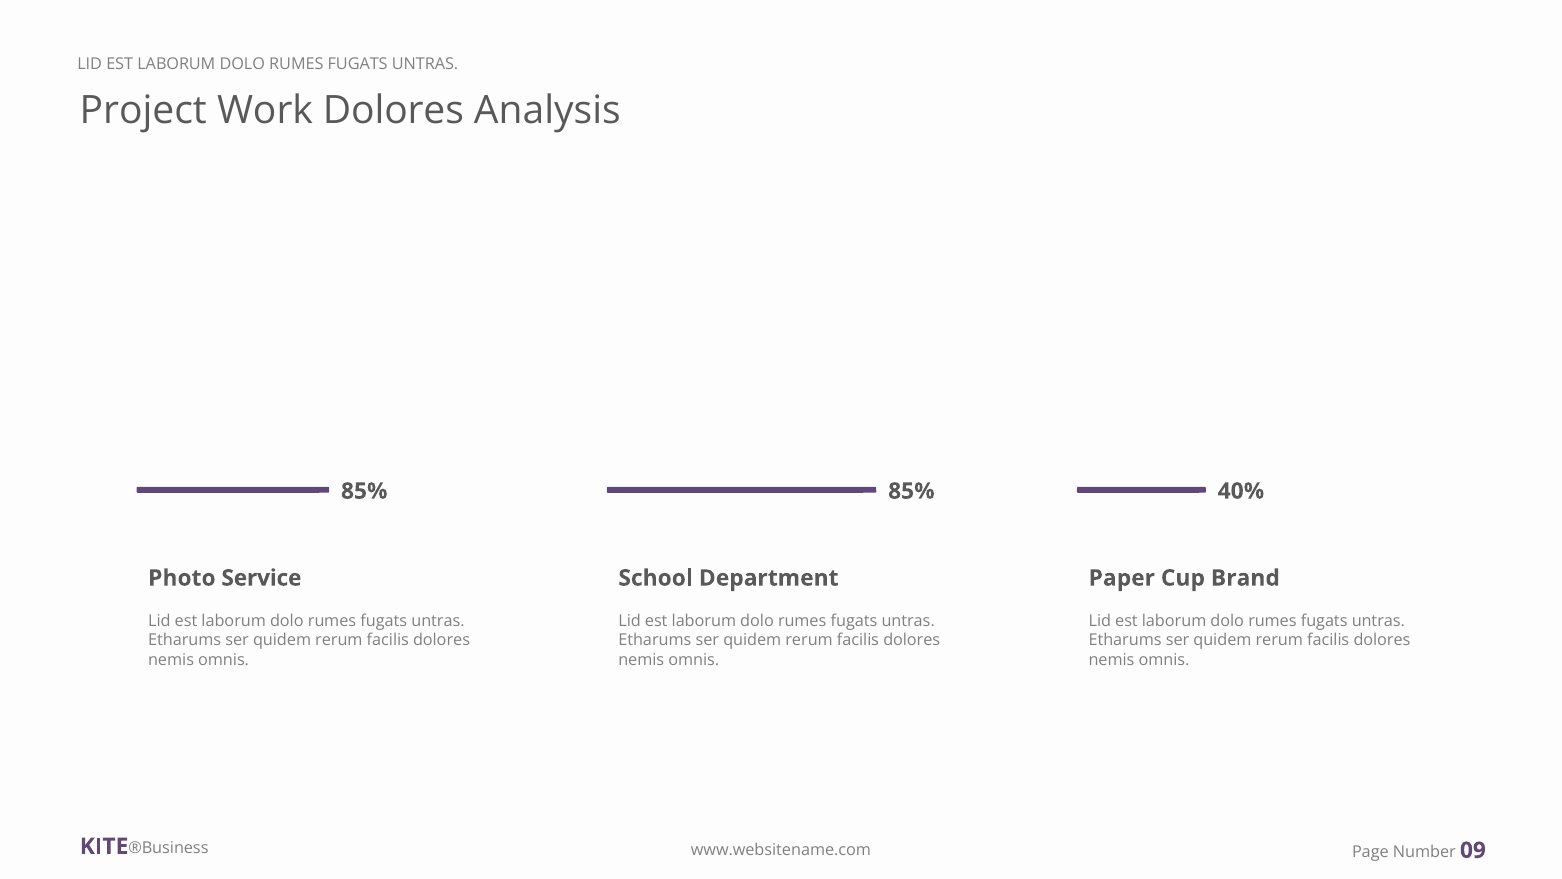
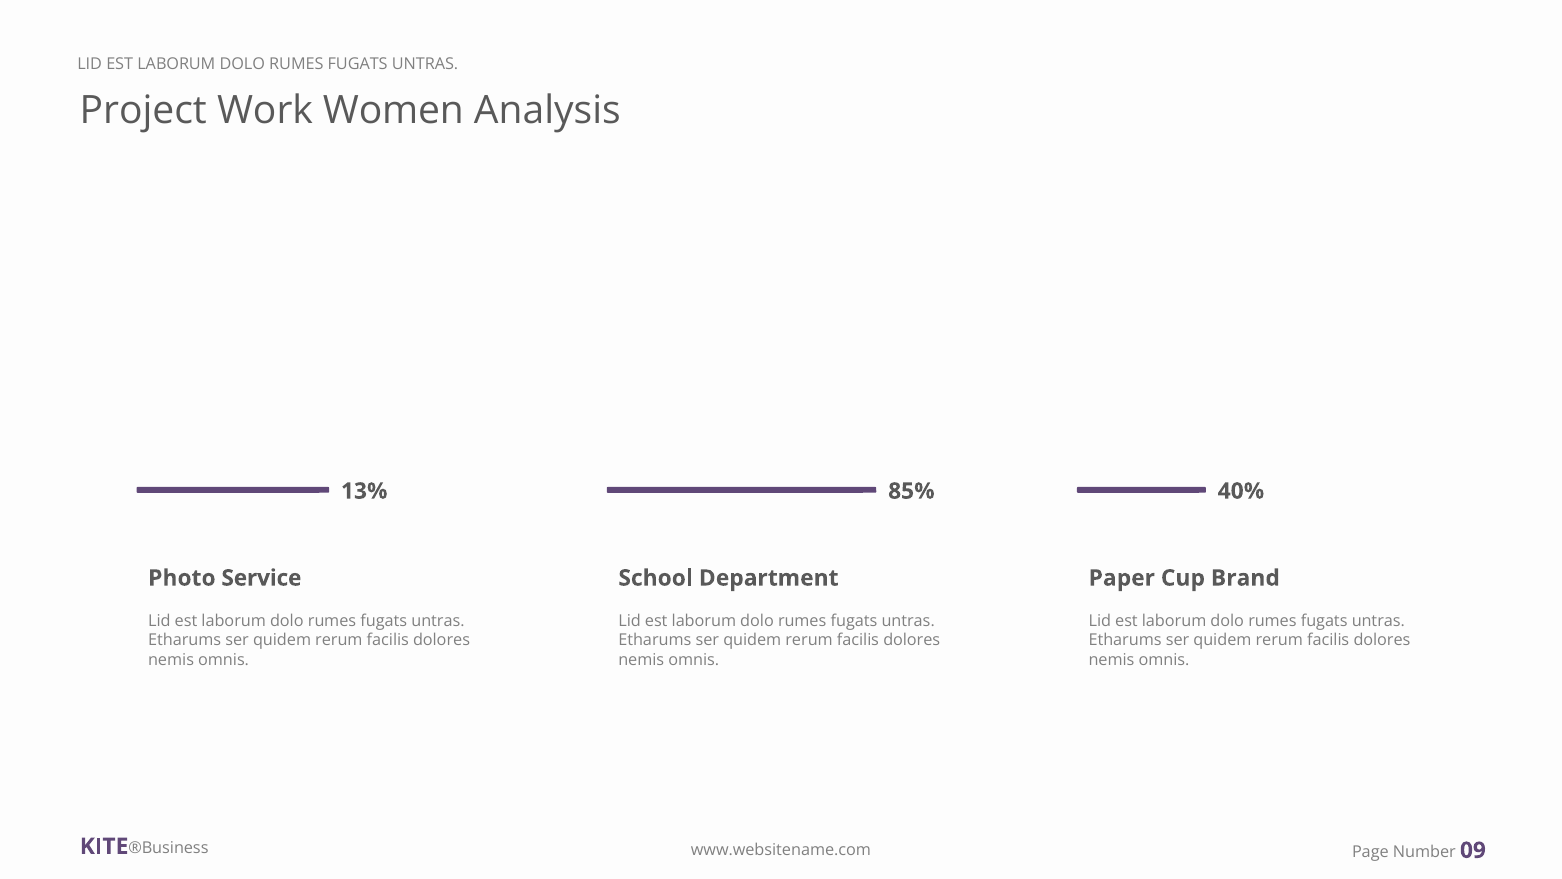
Work Dolores: Dolores -> Women (393, 111)
85%: 85% -> 13% (364, 491)
